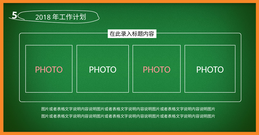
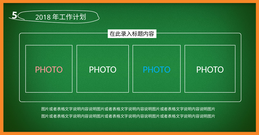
PHOTO colour: pink -> light blue (157, 70)
